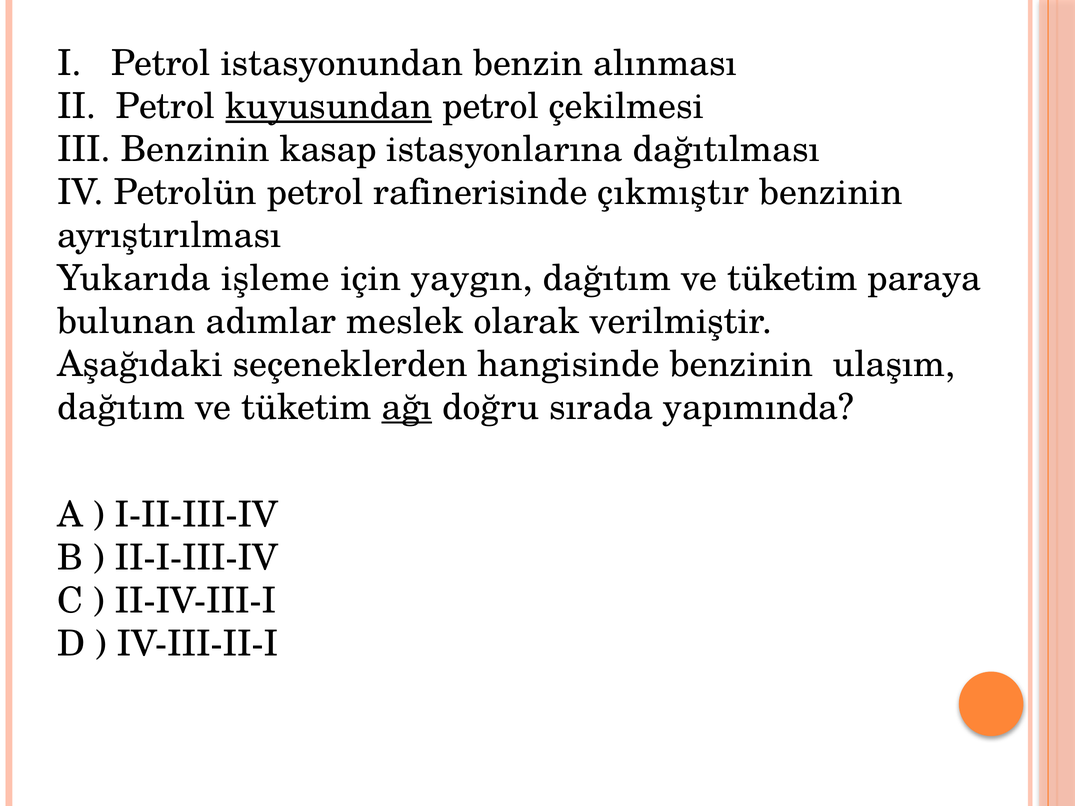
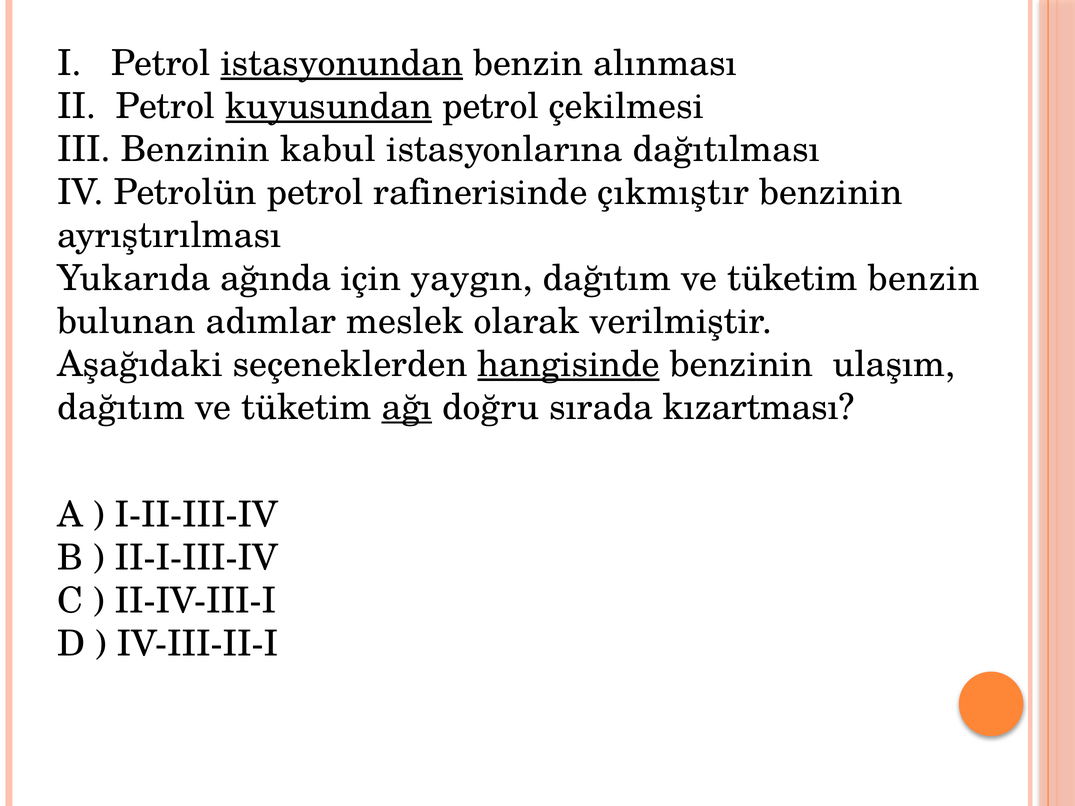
istasyonundan underline: none -> present (342, 63)
kasap: kasap -> kabul (328, 149)
işleme: işleme -> ağında (276, 278)
tüketim paraya: paraya -> benzin (924, 278)
hangisinde underline: none -> present (569, 364)
yapımında: yapımında -> kızartması (759, 407)
